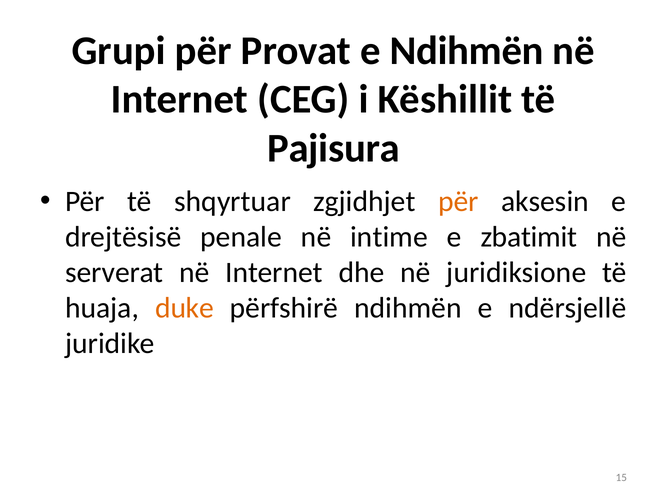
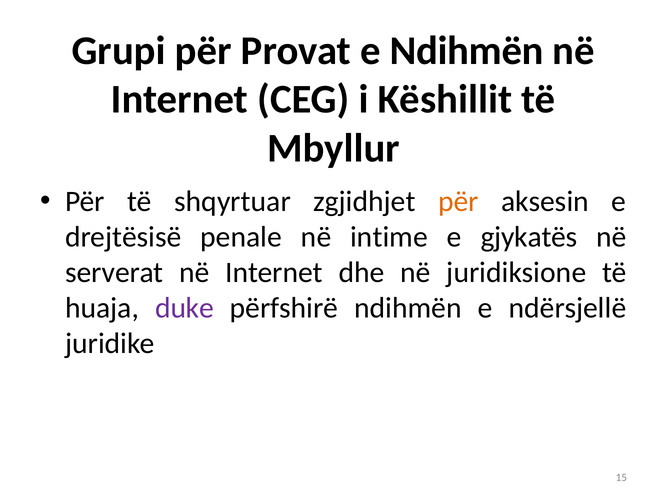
Pajisura: Pajisura -> Mbyllur (333, 148)
zbatimit: zbatimit -> gjykatës (529, 237)
duke colour: orange -> purple (185, 308)
